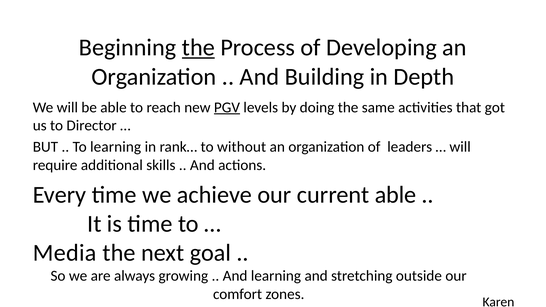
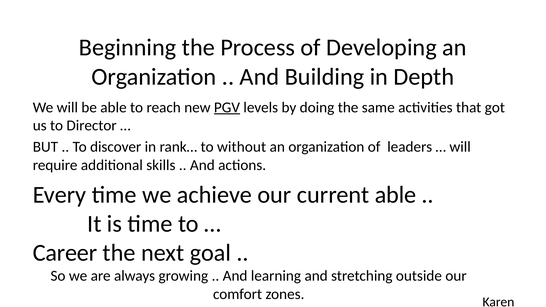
the underline: present -> none (198, 48)
To learning: learning -> discover (116, 147)
Media: Media -> Career (65, 253)
